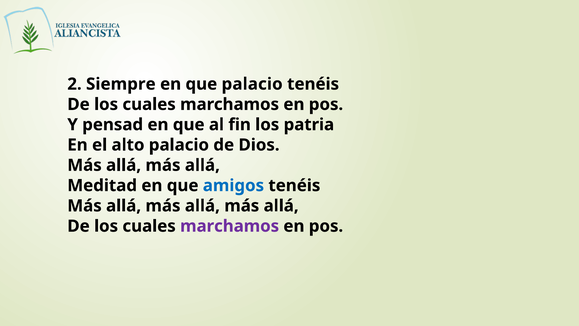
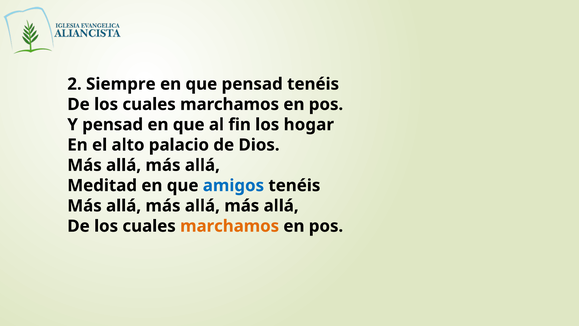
que palacio: palacio -> pensad (252, 84)
patria: patria -> hogar (309, 125)
marchamos colour: purple -> orange (230, 226)
